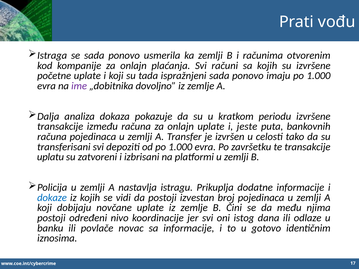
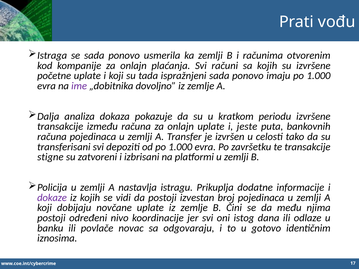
uplatu: uplatu -> stigne (50, 157)
dokaze colour: blue -> purple (52, 198)
sa informacije: informacije -> odgovaraju (189, 228)
